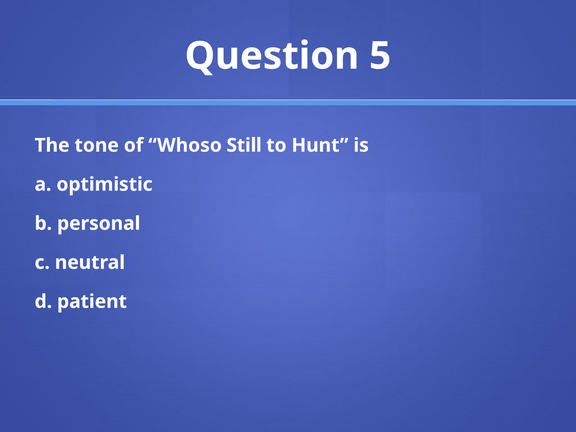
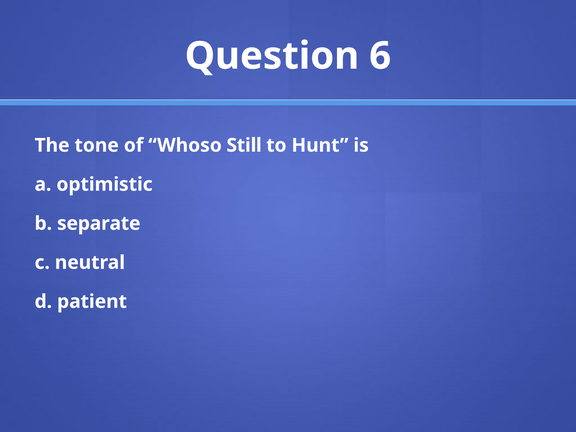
5: 5 -> 6 (380, 56)
personal: personal -> separate (99, 223)
